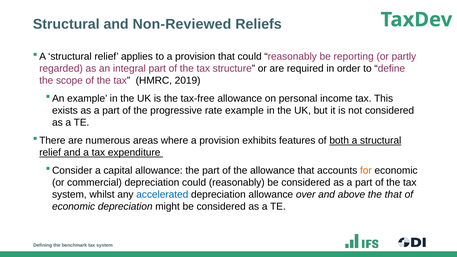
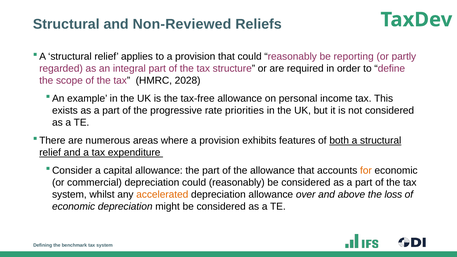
2019: 2019 -> 2028 (188, 81)
rate example: example -> priorities (244, 111)
accelerated colour: blue -> orange (162, 195)
the that: that -> loss (393, 195)
